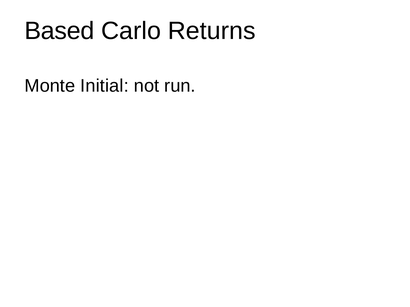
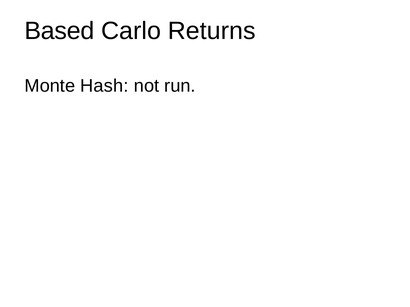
Initial: Initial -> Hash (104, 86)
